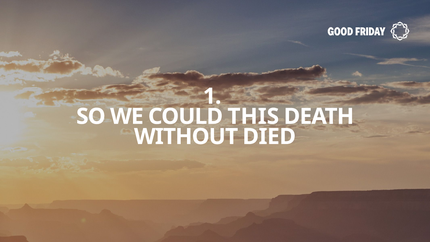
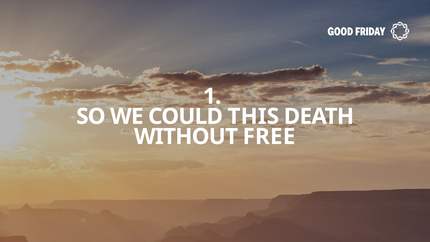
DIED: DIED -> FREE (269, 137)
